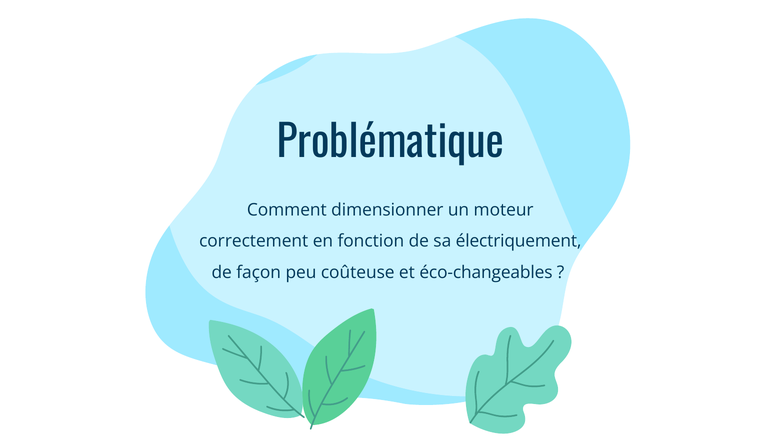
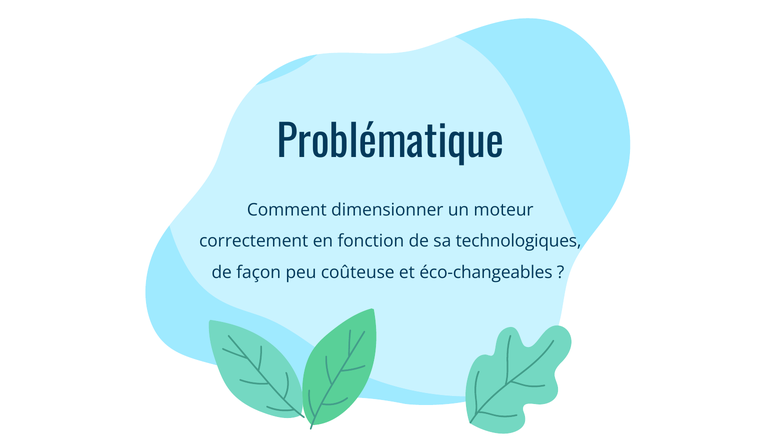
électriquement: électriquement -> technologiques (519, 241)
